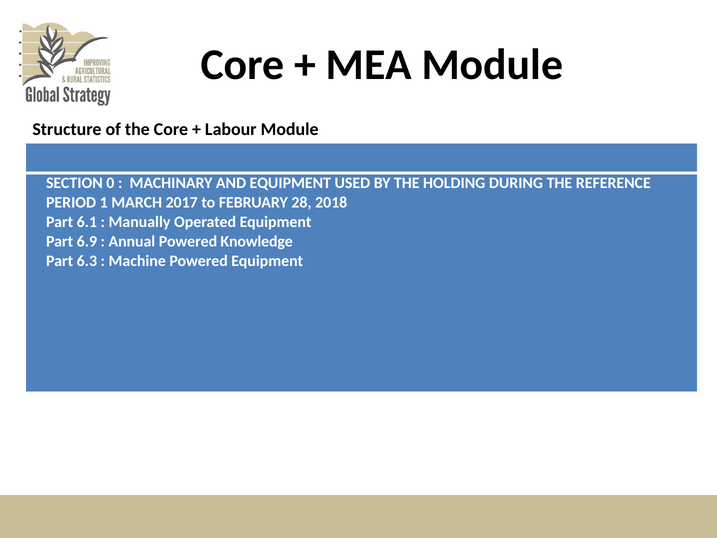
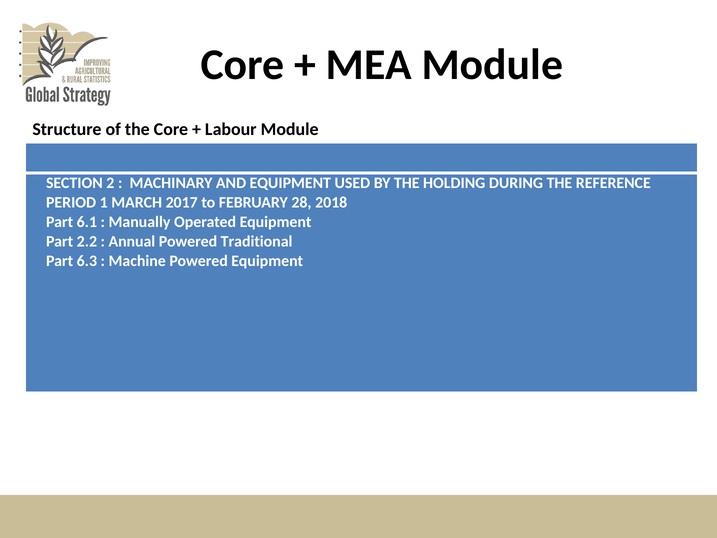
0: 0 -> 2 (110, 183)
6.9: 6.9 -> 2.2 (87, 241)
Knowledge: Knowledge -> Traditional (257, 241)
